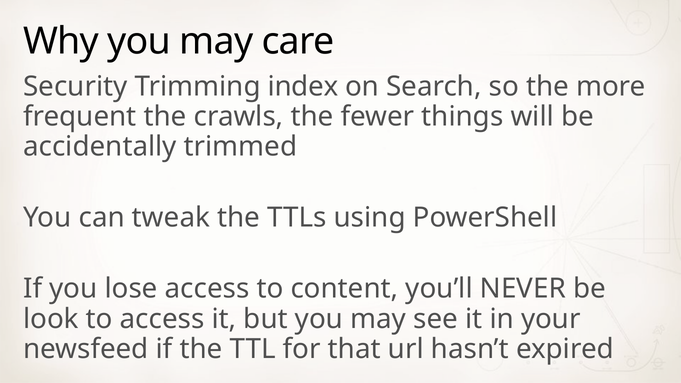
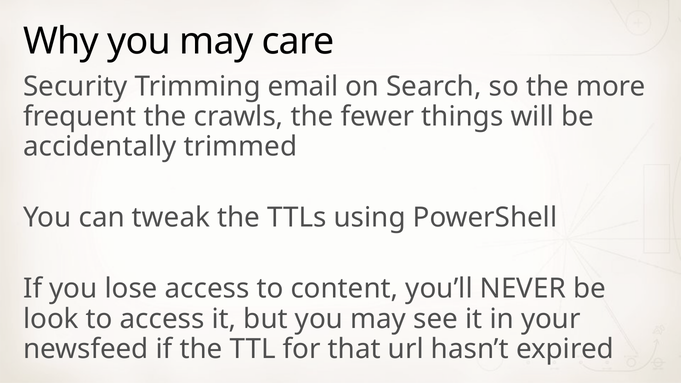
index: index -> email (303, 86)
